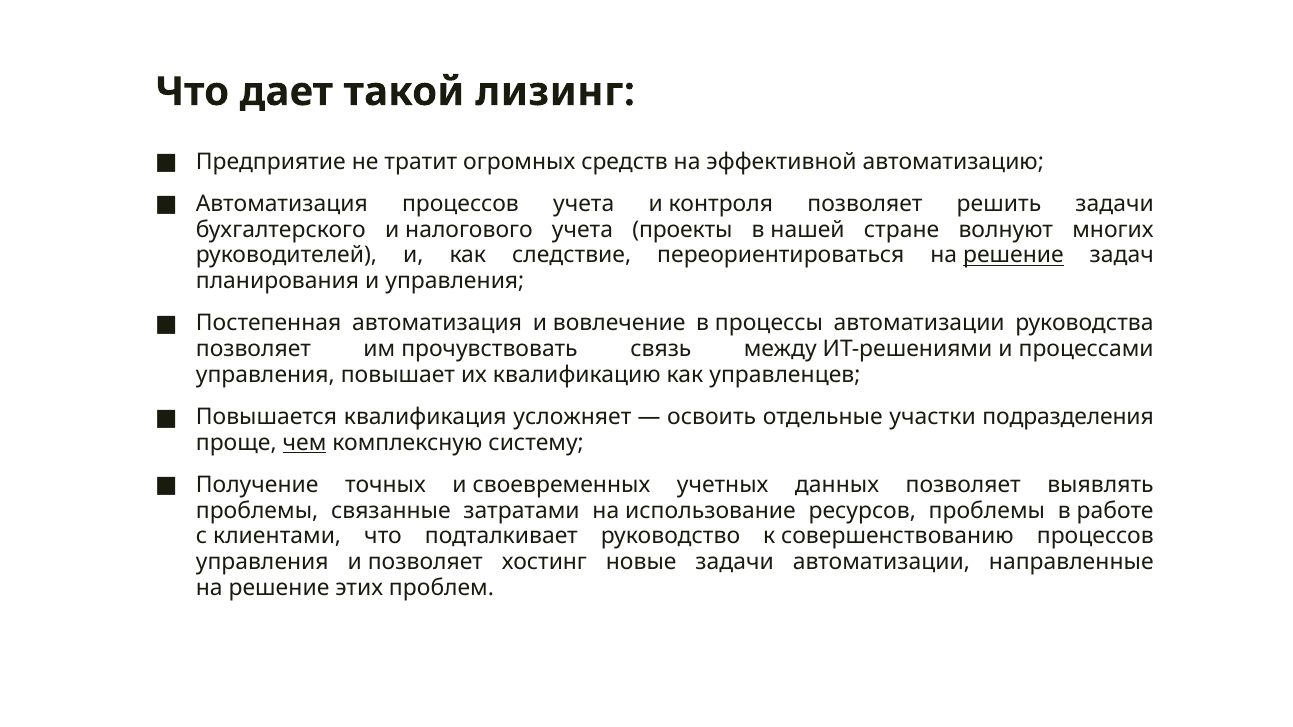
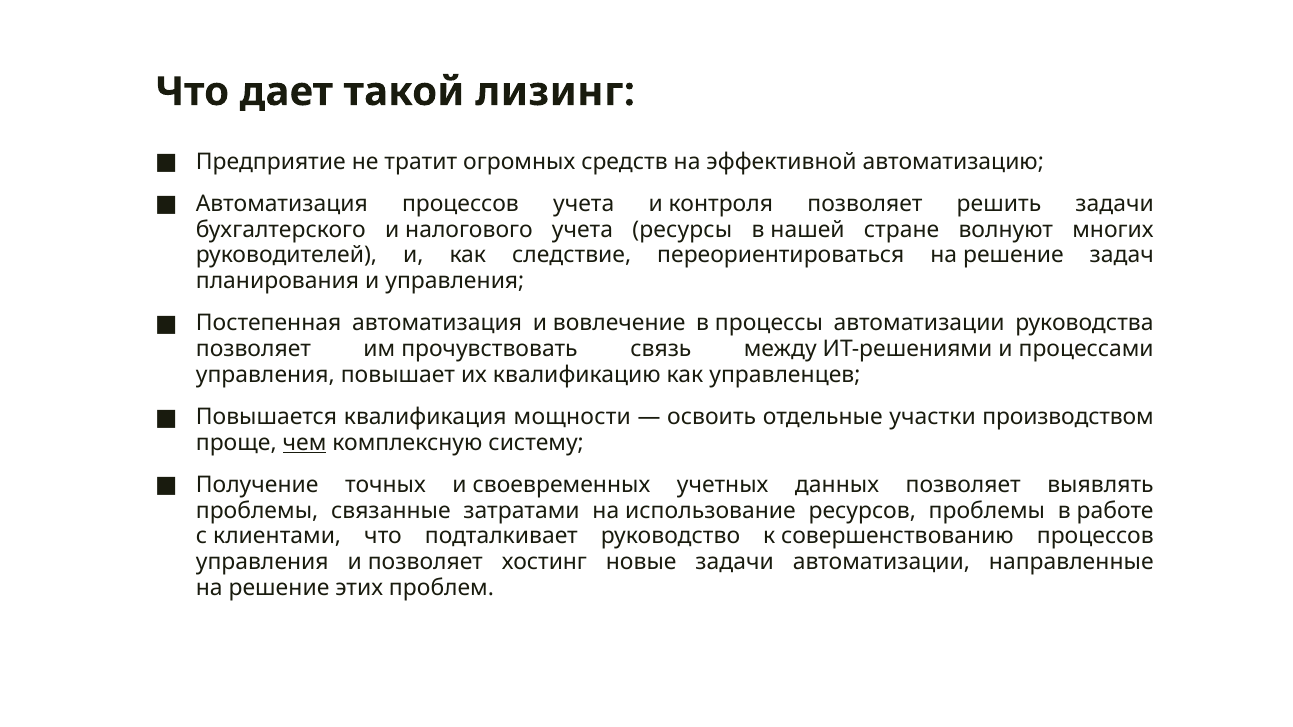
проекты: проекты -> ресурсы (682, 230)
решение underline: present -> none (1013, 255)
усложняет: усложняет -> мощности (572, 417)
подразделения: подразделения -> производством (1068, 417)
